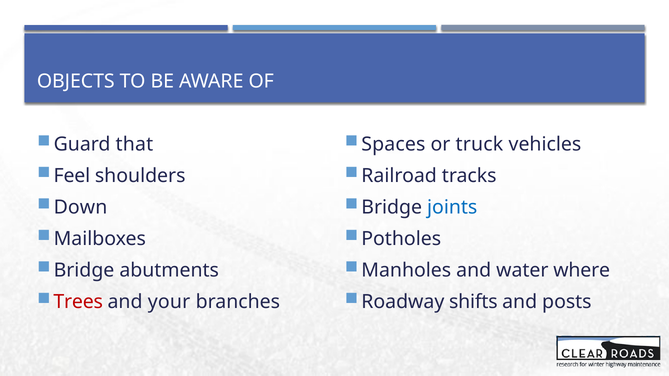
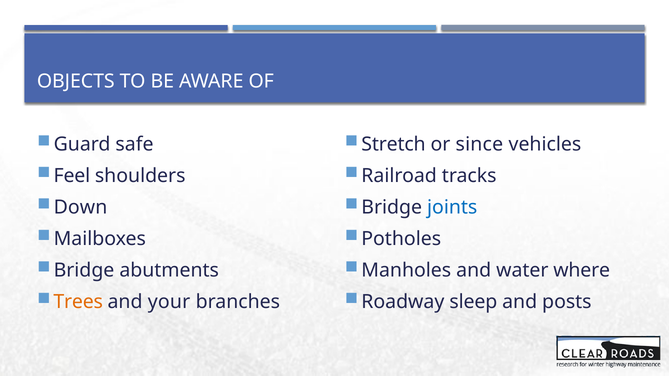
that: that -> safe (134, 145)
Spaces: Spaces -> Stretch (394, 145)
truck: truck -> since (479, 145)
Trees colour: red -> orange (78, 302)
shifts: shifts -> sleep (473, 302)
